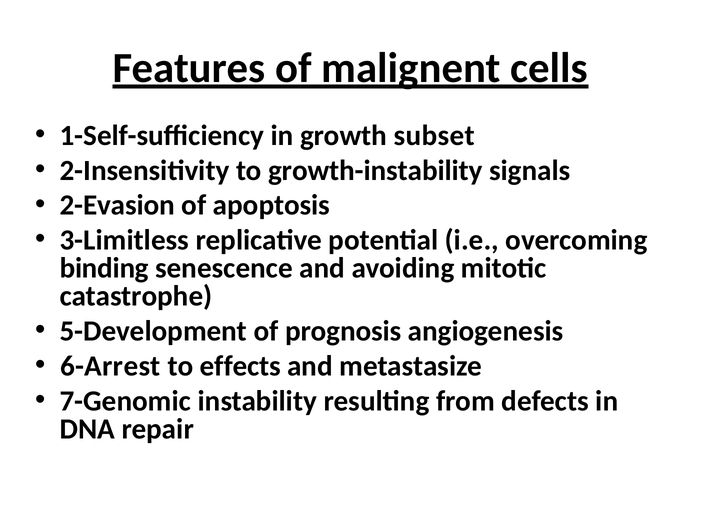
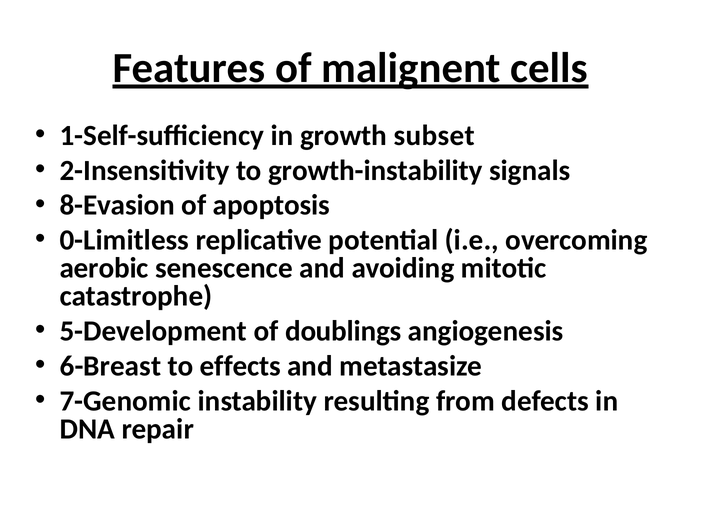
2-Evasion: 2-Evasion -> 8-Evasion (117, 205)
3-Limitless: 3-Limitless -> 0-Limitless (124, 240)
binding: binding -> aerobic (104, 268)
prognosis: prognosis -> doublings (343, 331)
6-Arrest: 6-Arrest -> 6-Breast (110, 366)
